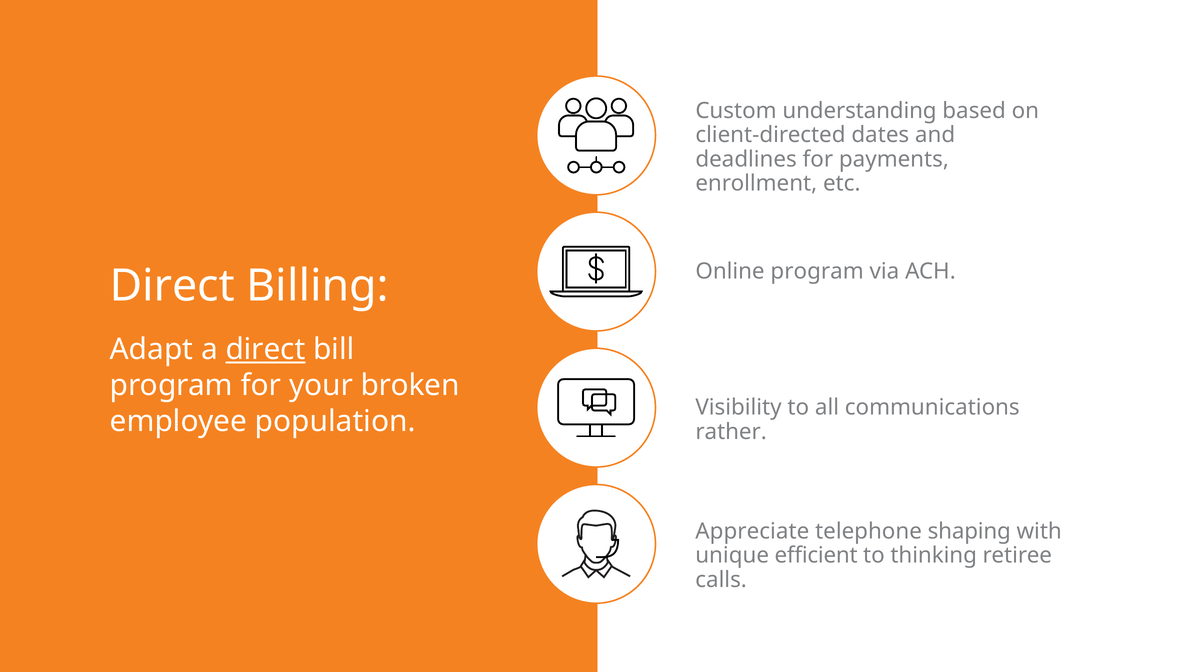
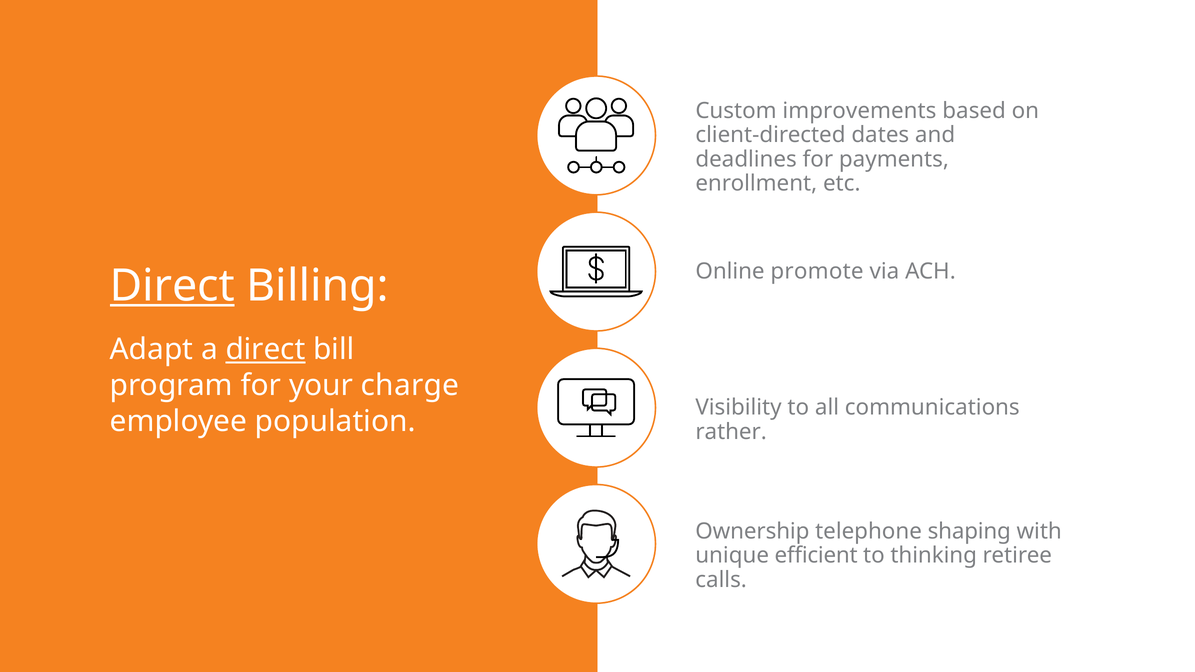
understanding: understanding -> improvements (859, 111)
Online program: program -> promote (817, 271)
Direct underline: none -> present (172, 286)
broken: broken -> charge (410, 385)
Appreciate: Appreciate -> Ownership (752, 532)
